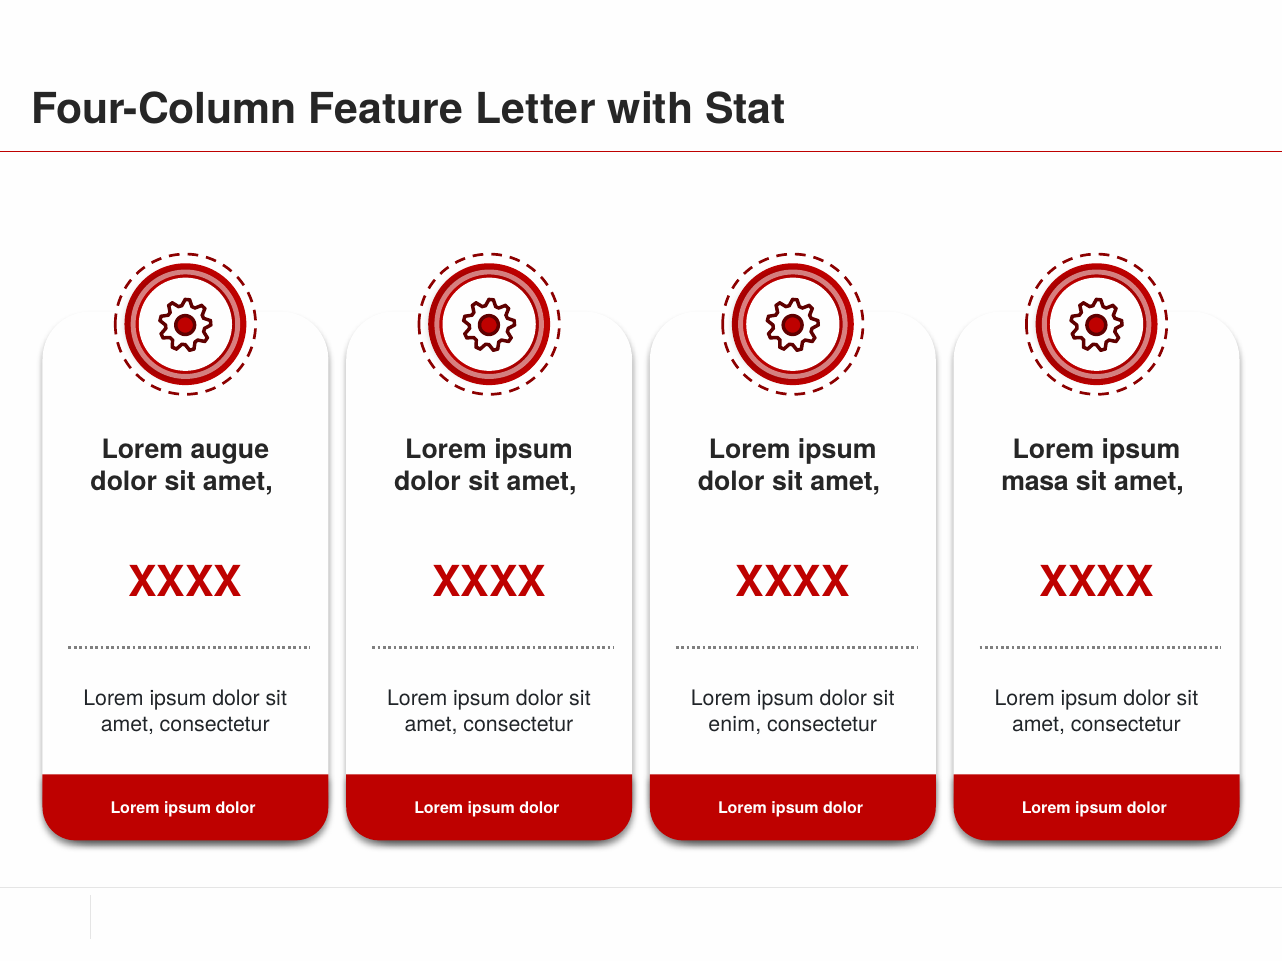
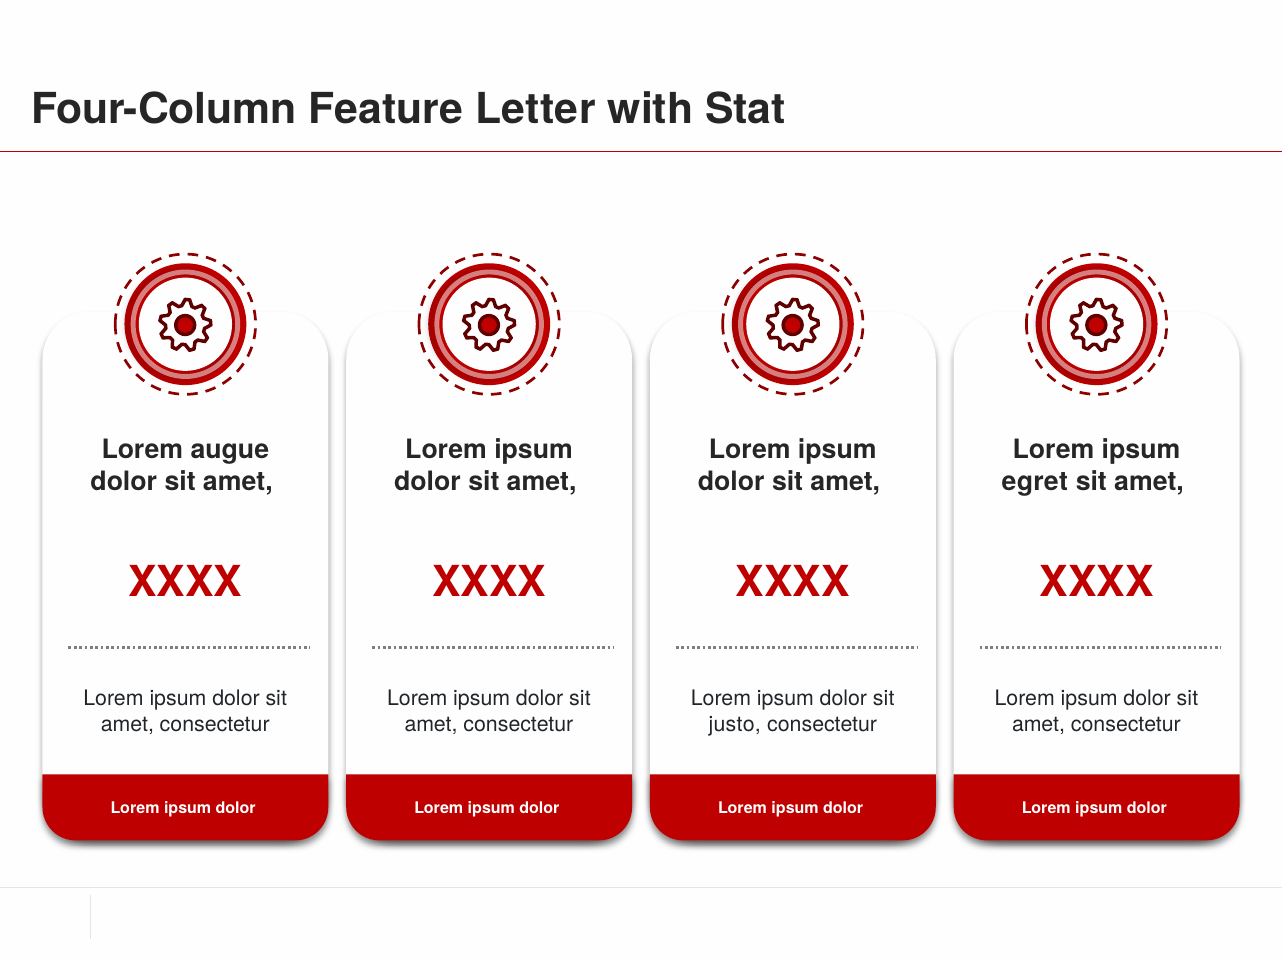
masa: masa -> egret (1035, 482)
enim: enim -> justo (735, 725)
